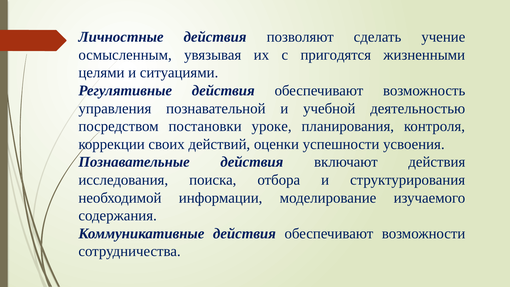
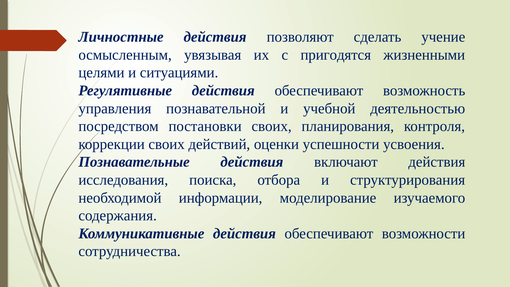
постановки уроке: уроке -> своих (272, 126)
